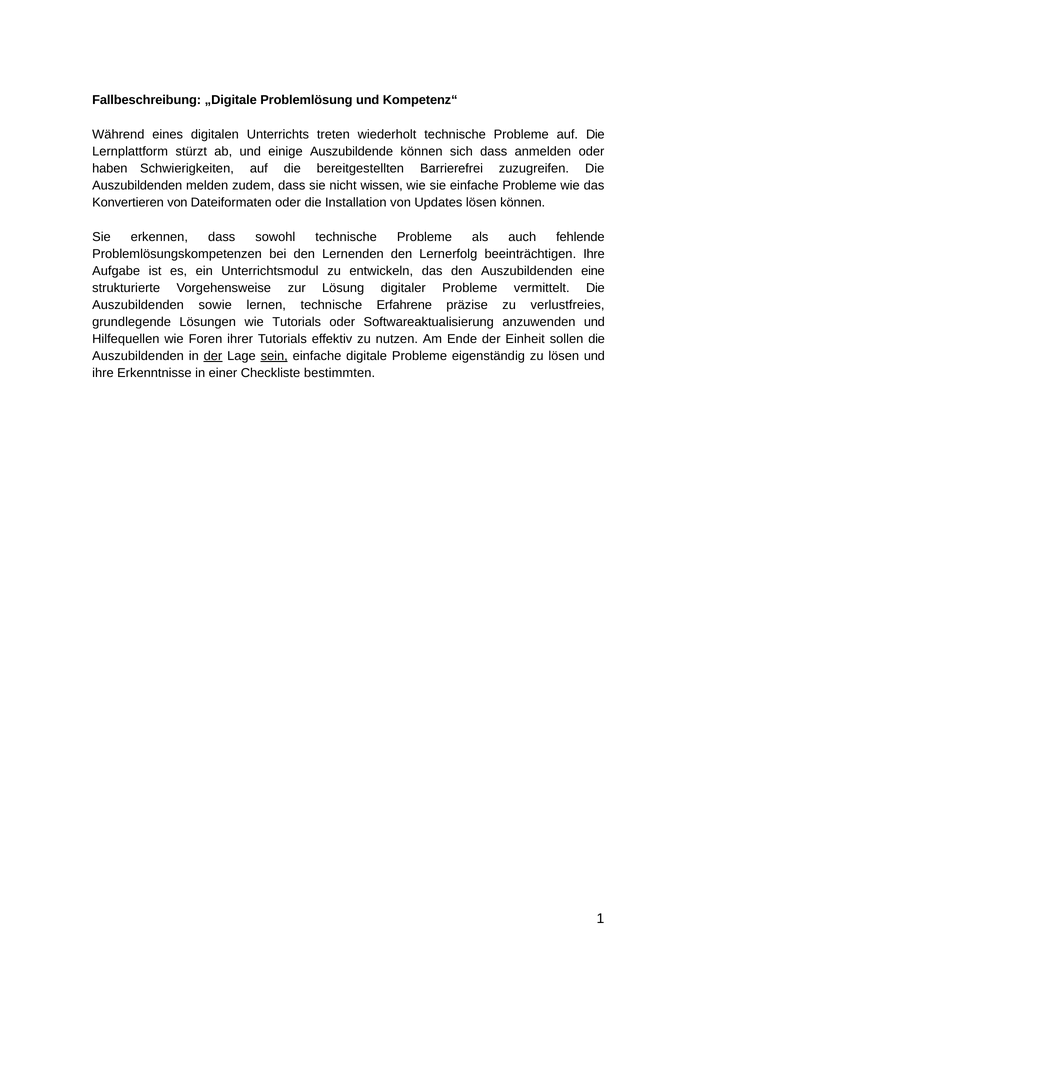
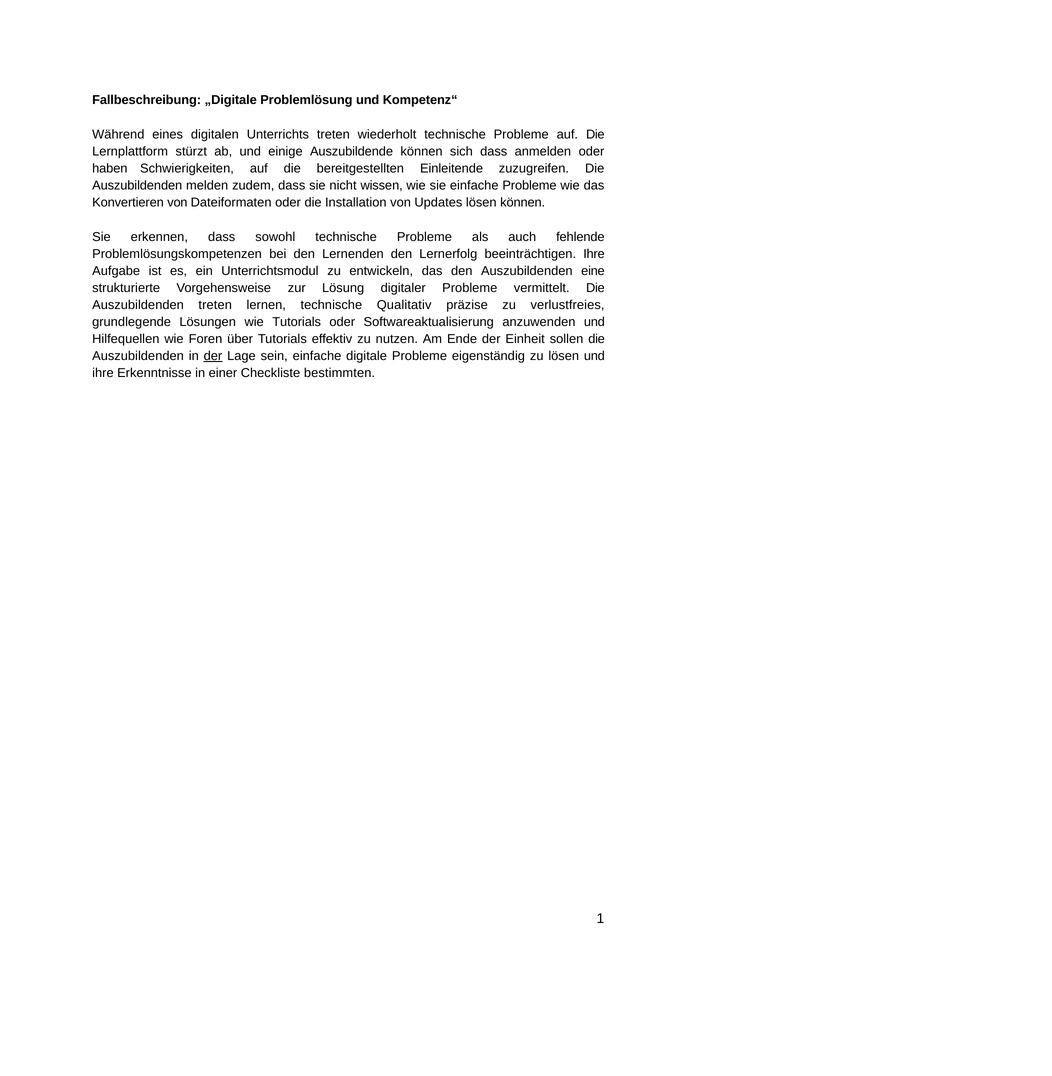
Barrierefrei: Barrierefrei -> Einleitende (452, 169)
Auszubildenden sowie: sowie -> treten (215, 305)
Erfahrene: Erfahrene -> Qualitativ (404, 305)
ihrer: ihrer -> über (240, 339)
sein underline: present -> none (274, 356)
